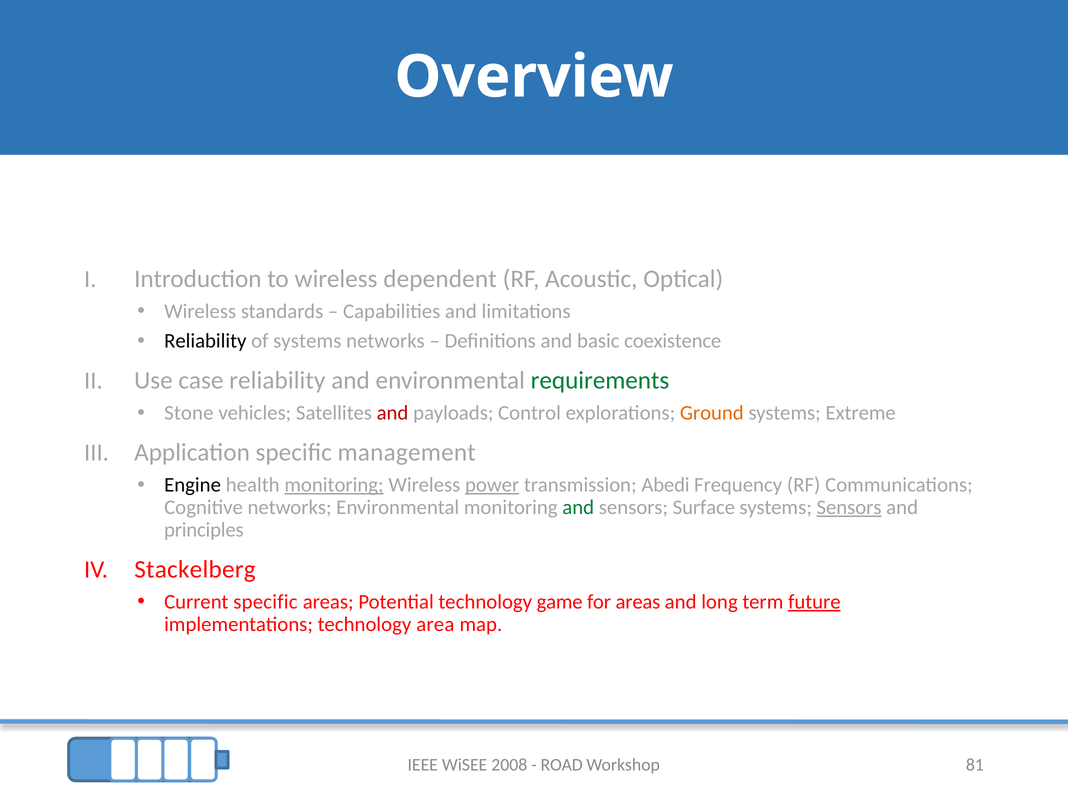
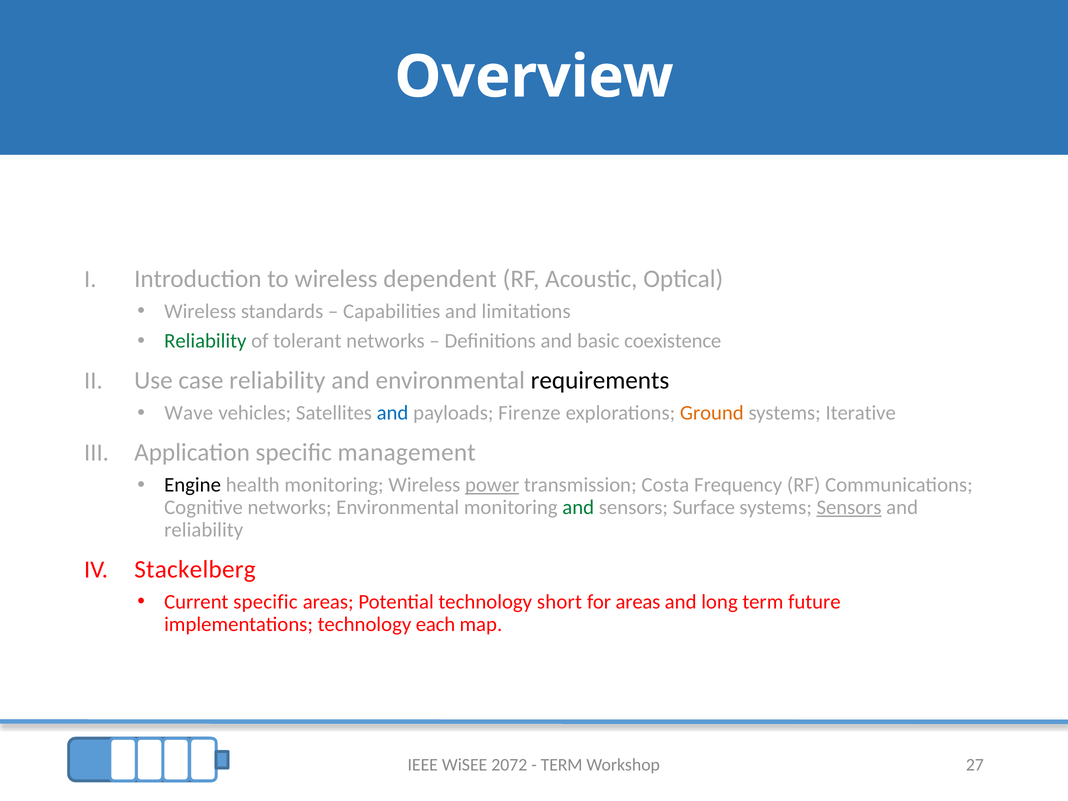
Reliability colour: black -> green (205, 341)
of systems: systems -> tolerant (307, 341)
requirements colour: green -> black (600, 381)
Stone: Stone -> Wave (189, 413)
and colour: red -> blue (393, 413)
Control: Control -> Firenze (529, 413)
Extreme: Extreme -> Iterative (861, 413)
monitoring underline: present -> none (334, 485)
Abedi: Abedi -> Costa (665, 485)
principles: principles -> reliability (204, 530)
game: game -> short (559, 602)
future underline: present -> none (814, 602)
area: area -> each (435, 624)
2008: 2008 -> 2072 (509, 765)
ROAD: ROAD -> TERM (562, 765)
81: 81 -> 27 (975, 765)
